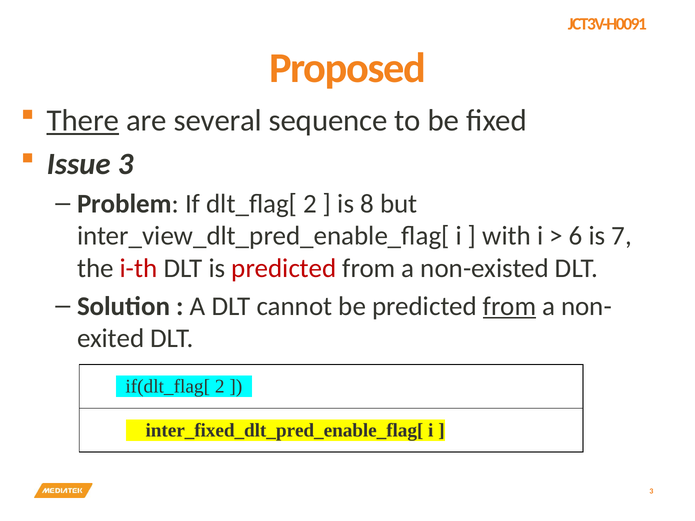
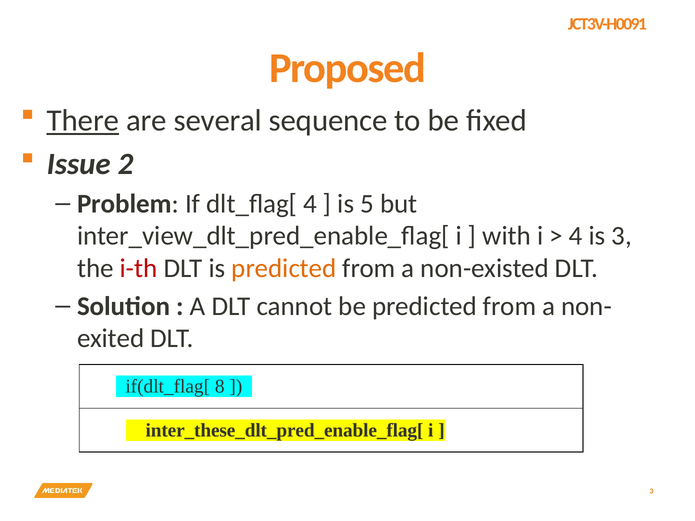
Issue 3: 3 -> 2 (126, 164)
dlt_flag[ 2: 2 -> 4 (310, 204)
8: 8 -> 5 (367, 204)
6: 6 -> 4 (576, 236)
is 7: 7 -> 3 (622, 236)
predicted colour: red -> orange (284, 269)
from underline: present -> none (509, 306)
2: 2 -> 8 (220, 387)
inter_fixed_dlt_pred_enable_flag[: inter_fixed_dlt_pred_enable_flag[ -> inter_these_dlt_pred_enable_flag[ (284, 430)
